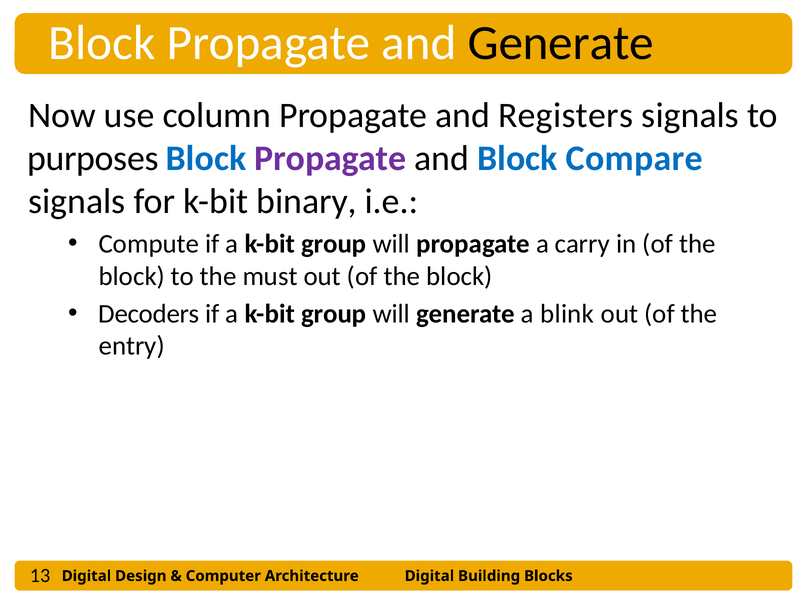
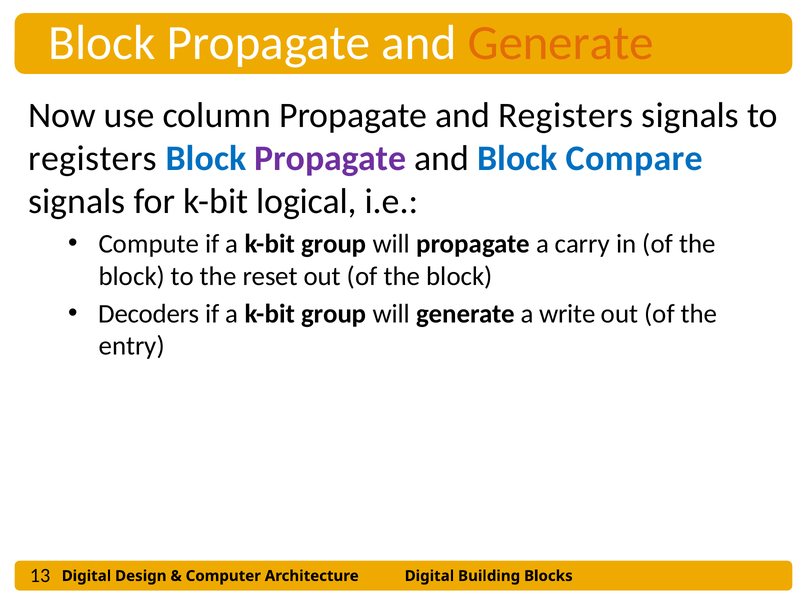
Generate colour: black -> orange (561, 43)
purposes: purposes -> registers (93, 158)
binary: binary -> logical (307, 202)
must: must -> reset (270, 276)
blink: blink -> write (567, 314)
